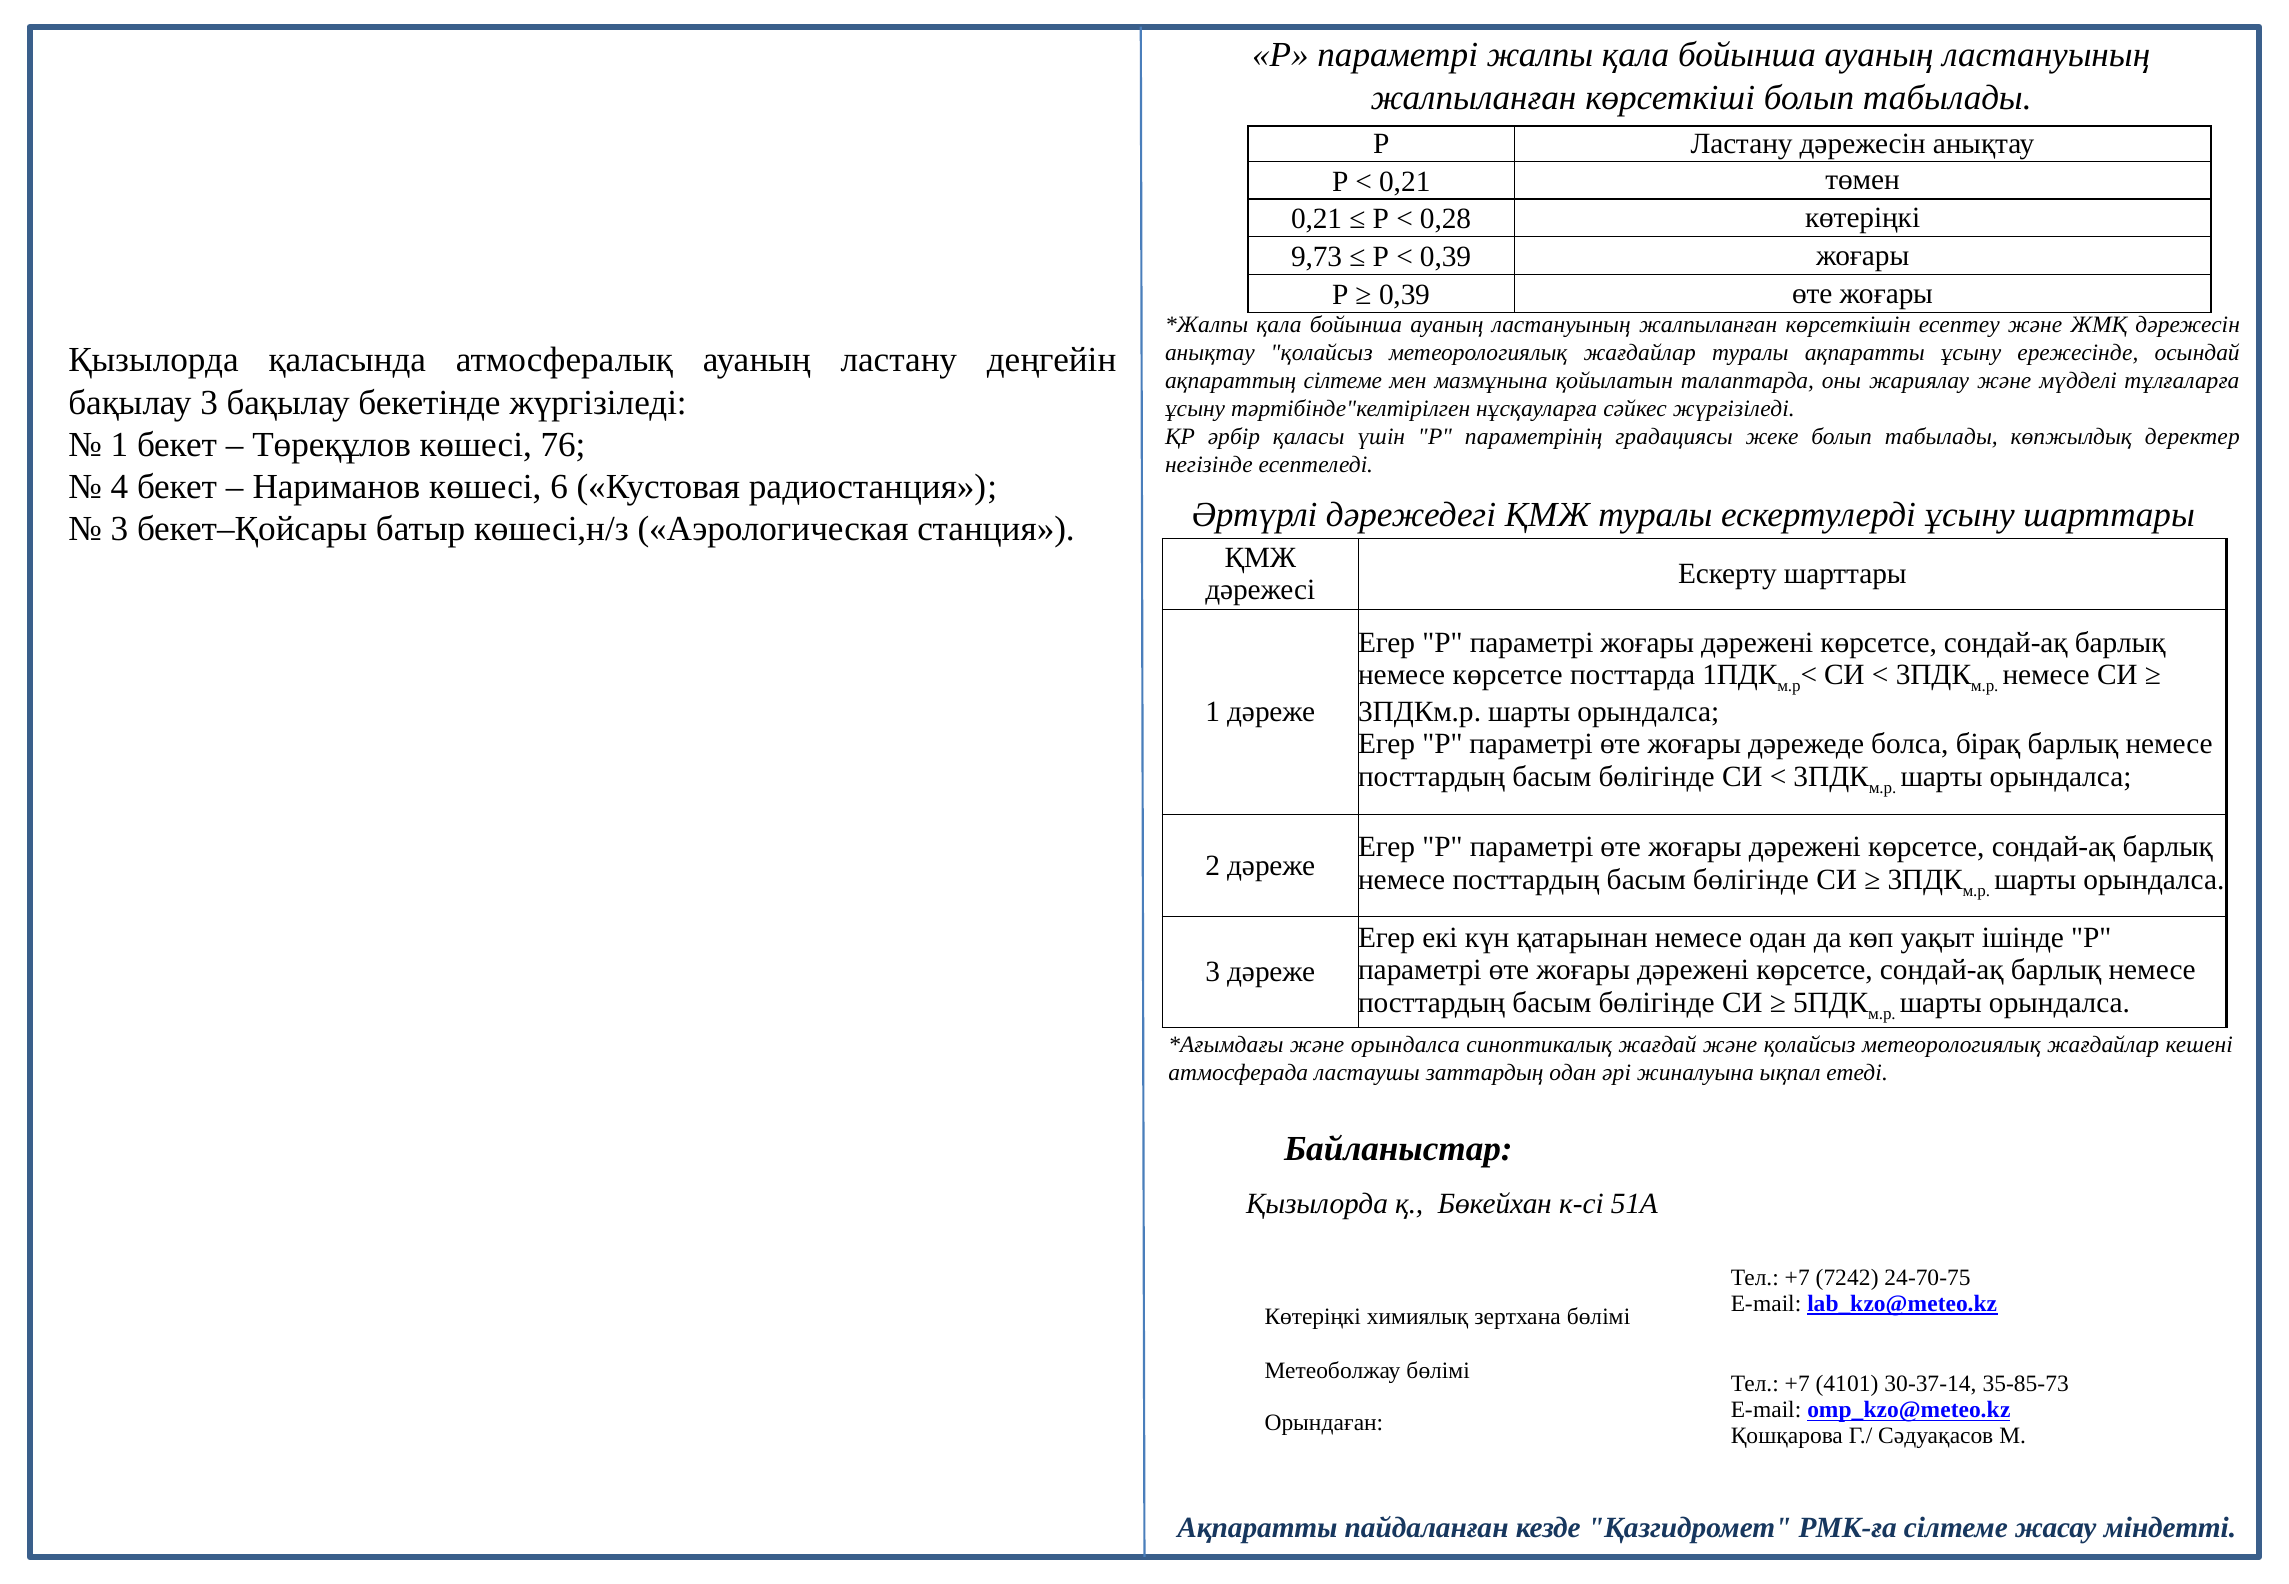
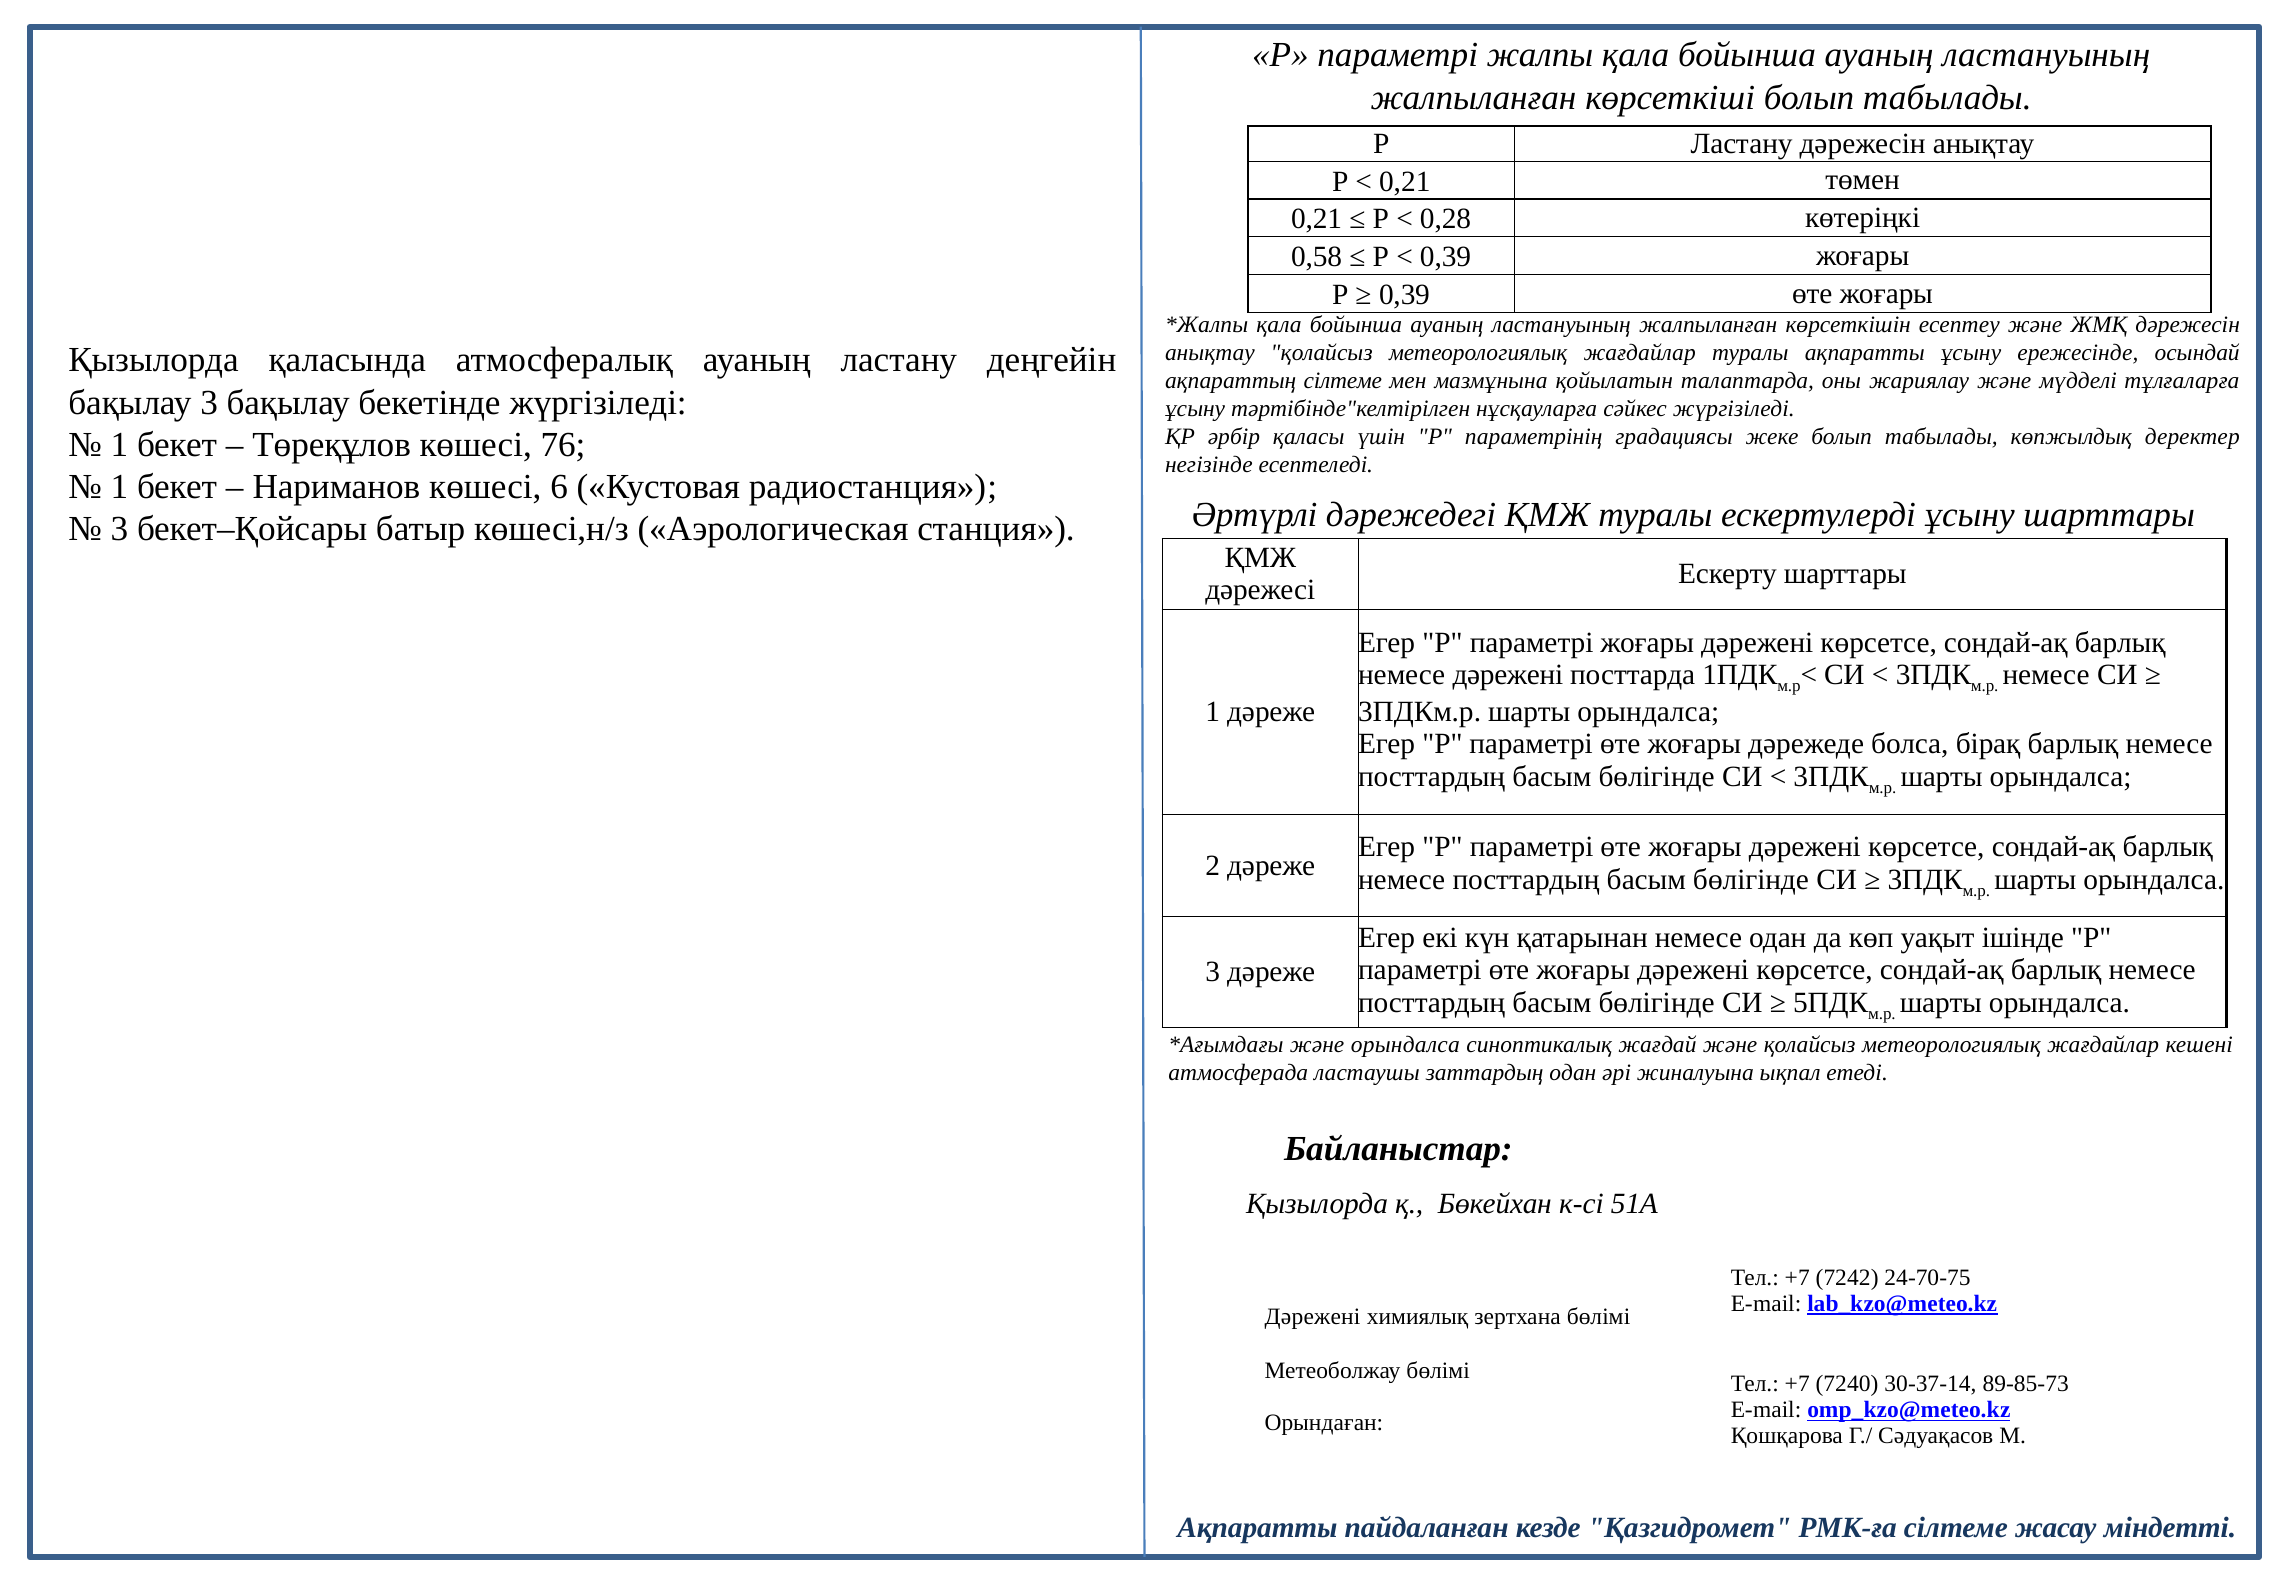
9,73: 9,73 -> 0,58 (1317, 257)
4: 4 -> 1 (119, 487)
немесе көрсетсе: көрсетсе -> дәрежені (1508, 675)
Көтеріңкі: Көтеріңкі -> Дәрежені (1313, 1317)
4101: 4101 -> 7240 (1847, 1385)
35-85-73: 35-85-73 -> 89-85-73 (2026, 1385)
